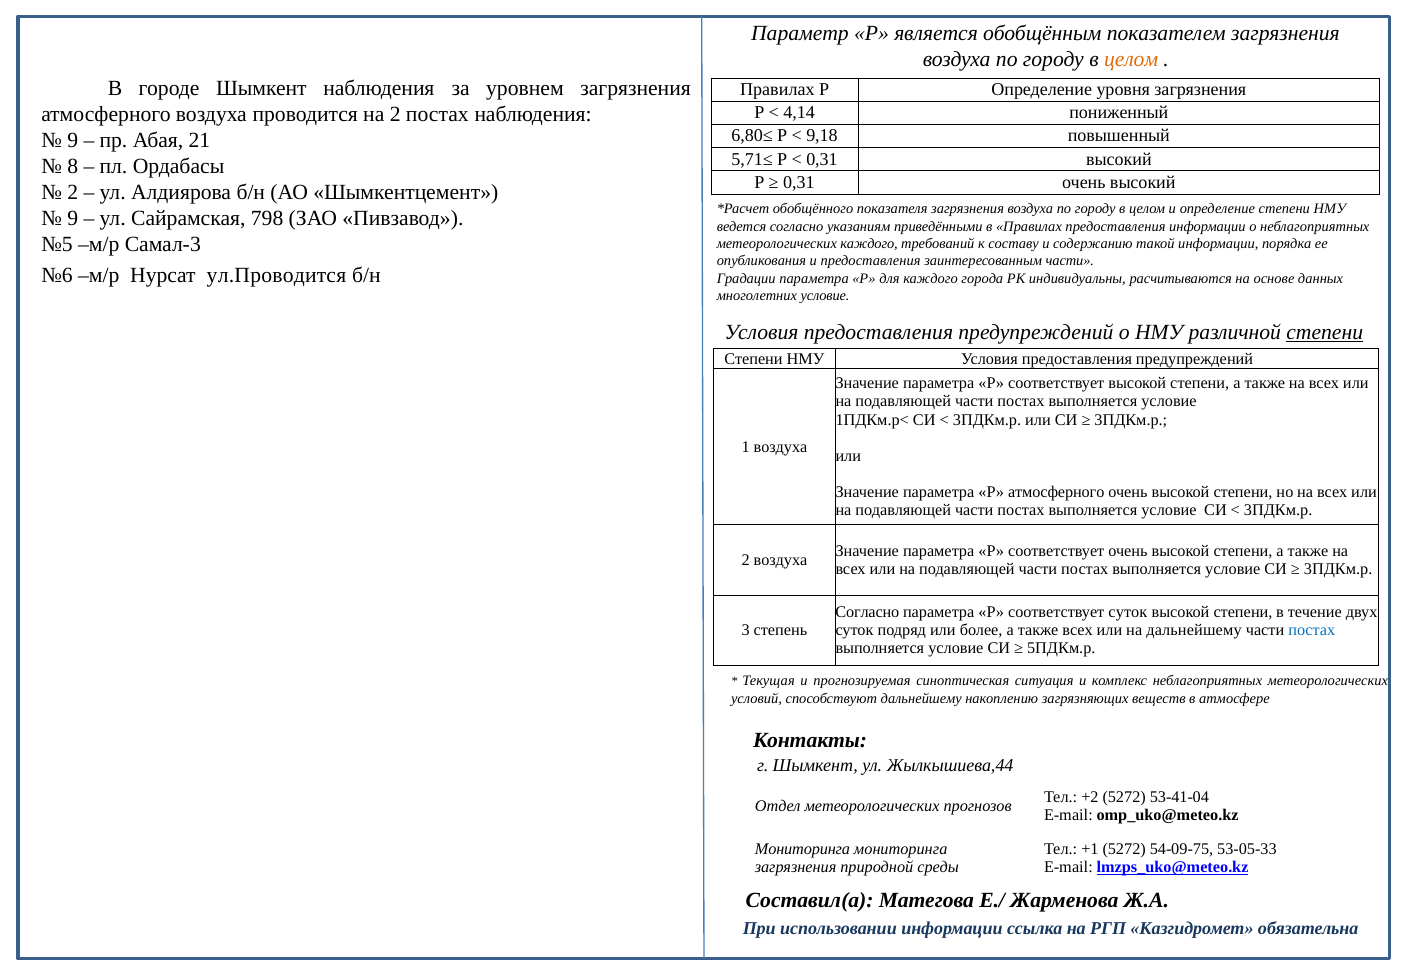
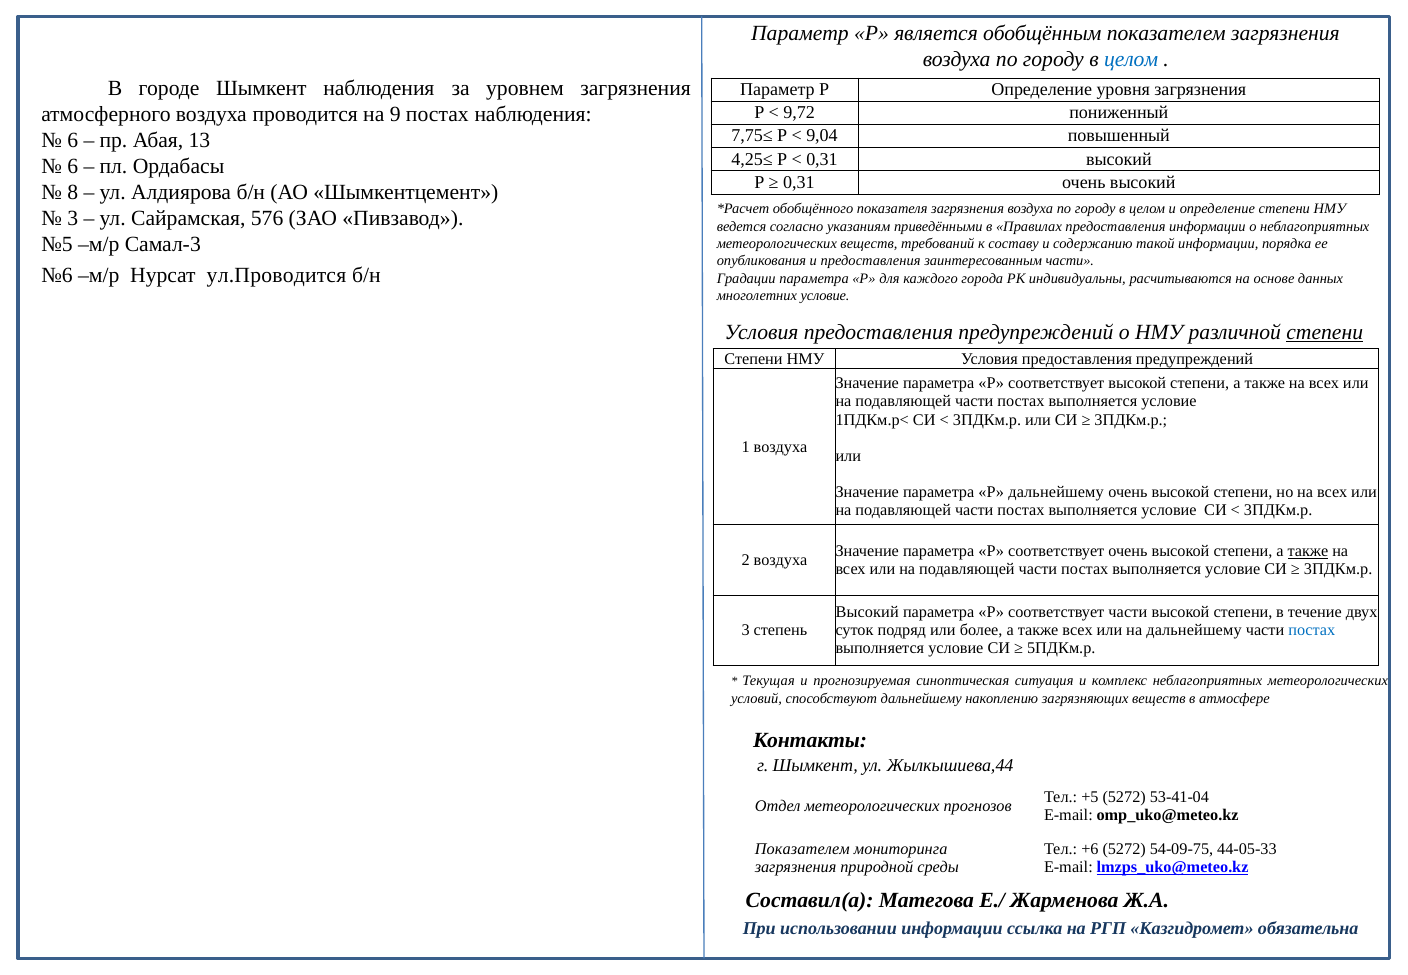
целом colour: orange -> blue (1131, 59)
Правилах: Правилах -> Параметр (777, 89)
4,14: 4,14 -> 9,72 (799, 113)
на 2: 2 -> 9 (395, 115)
6,80≤: 6,80≤ -> 7,75≤ (752, 136)
9,18: 9,18 -> 9,04 (822, 136)
9: 9 -> 6 (73, 141)
21: 21 -> 13 (199, 141)
5,71≤: 5,71≤ -> 4,25≤ (752, 159)
8: 8 -> 6 (73, 167)
2: 2 -> 8 (73, 193)
9: 9 -> 3 (73, 219)
798: 798 -> 576 (267, 219)
метеорологических каждого: каждого -> веществ (869, 244)
Р атмосферного: атмосферного -> дальнейшему (1056, 492)
также underline: none -> present (1308, 551)
Согласно: Согласно -> Высокий (867, 612)
соответствует суток: суток -> части (1128, 612)
+2: +2 -> +5 (1090, 797)
Мониторинга: Мониторинга -> Показателем (802, 849)
+1: +1 -> +6 (1090, 849)
53-05-33: 53-05-33 -> 44-05-33 (1247, 849)
